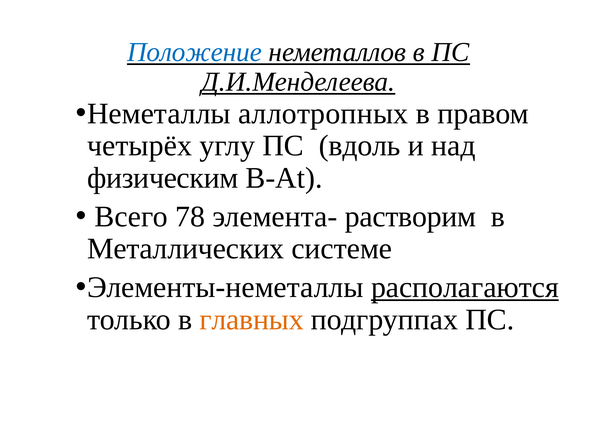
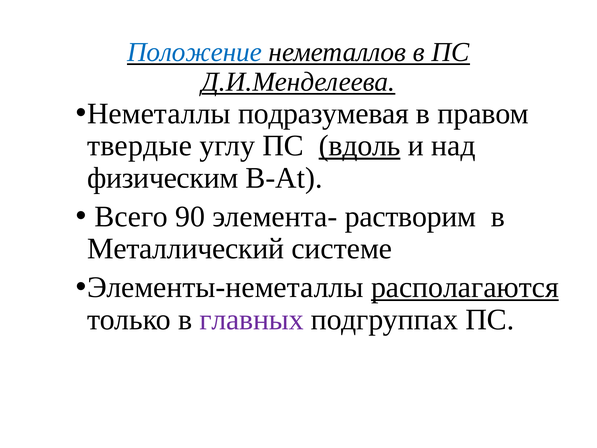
аллотропных: аллотропных -> подразумевая (323, 113)
четырёх: четырёх -> твердые (140, 146)
вдоль underline: none -> present (360, 146)
78: 78 -> 90 (190, 216)
Металлических: Металлических -> Металлический (186, 249)
главных colour: orange -> purple (252, 319)
